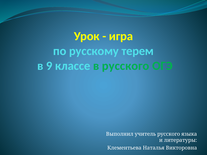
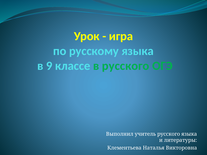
русскому терем: терем -> языка (138, 51)
